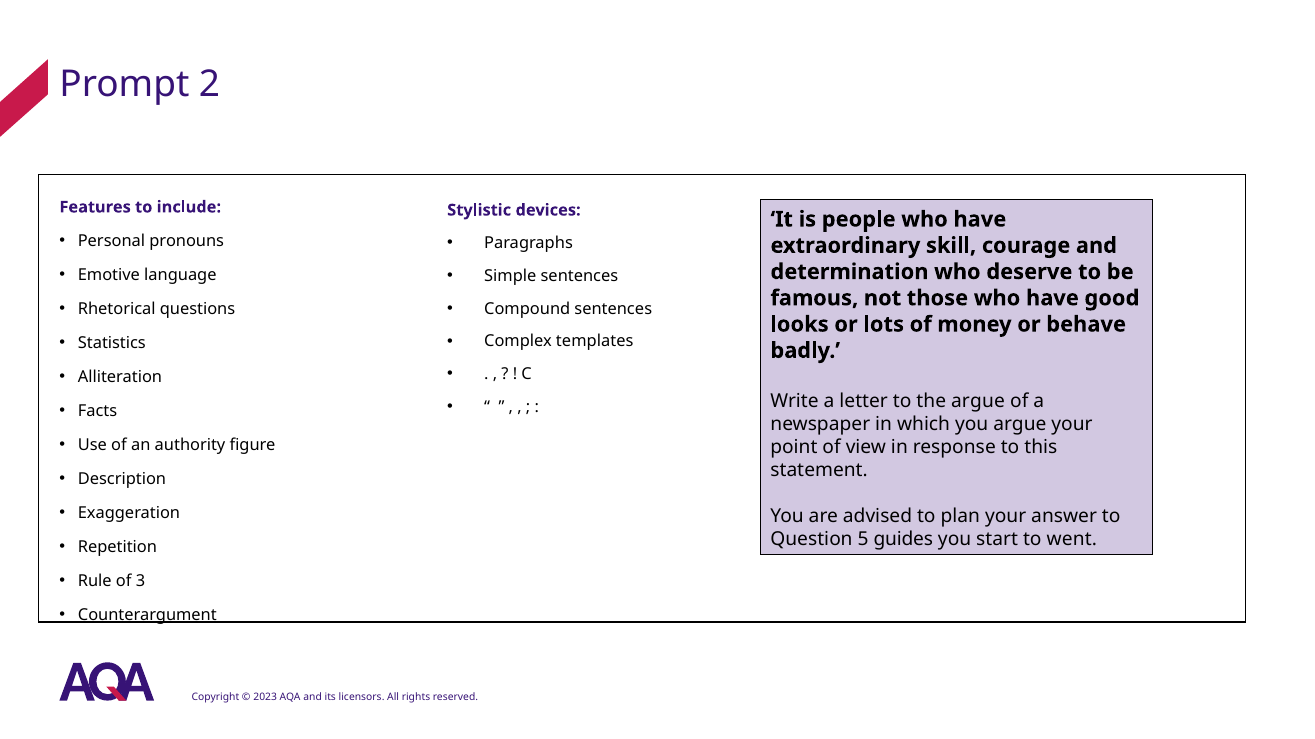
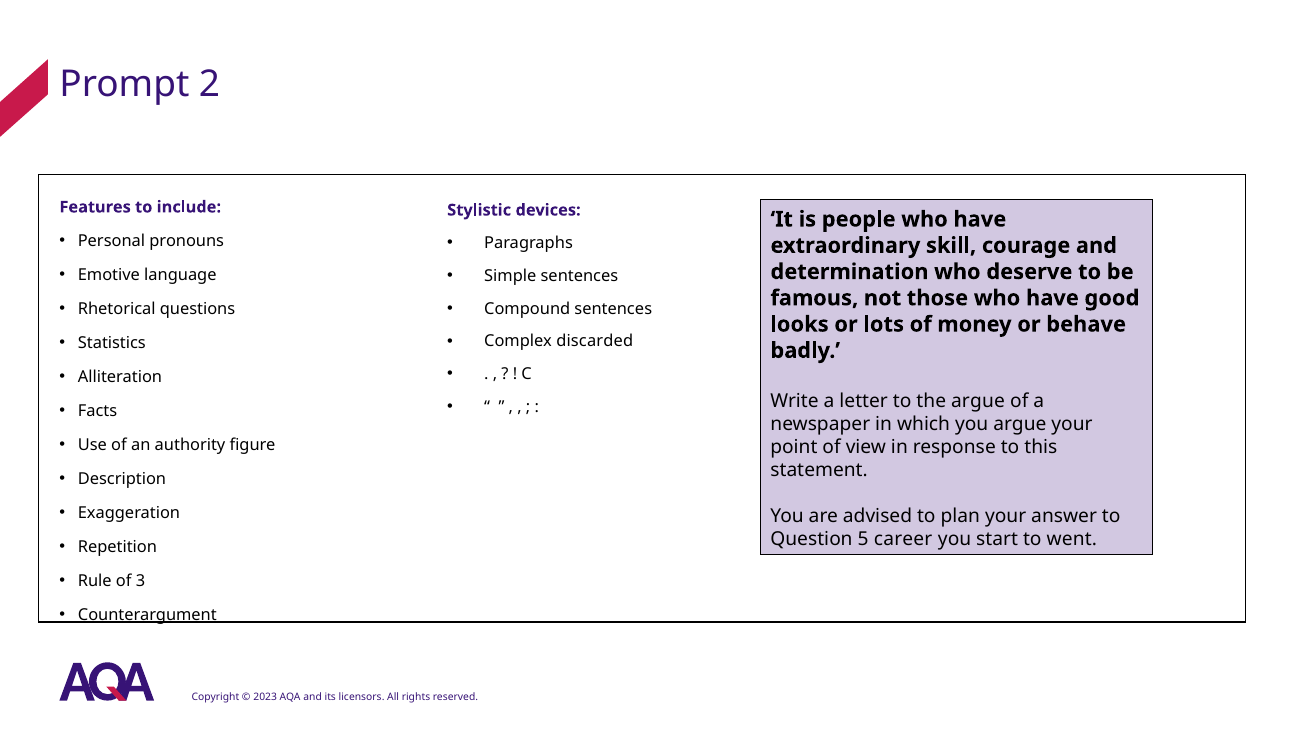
templates: templates -> discarded (595, 342)
guides: guides -> career (903, 540)
